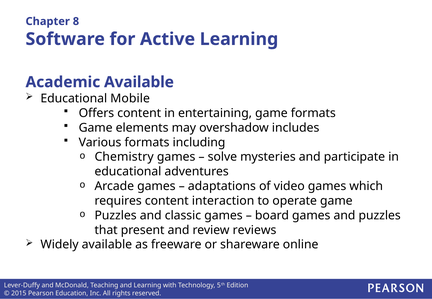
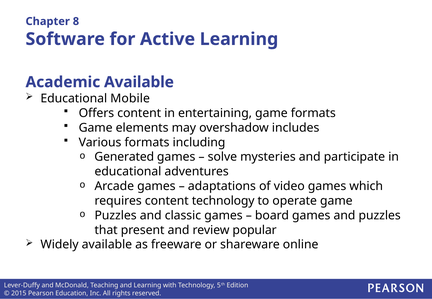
Chemistry: Chemistry -> Generated (124, 157)
content interaction: interaction -> technology (223, 201)
reviews: reviews -> popular (255, 230)
